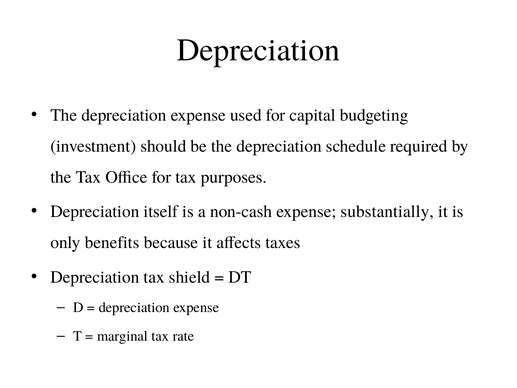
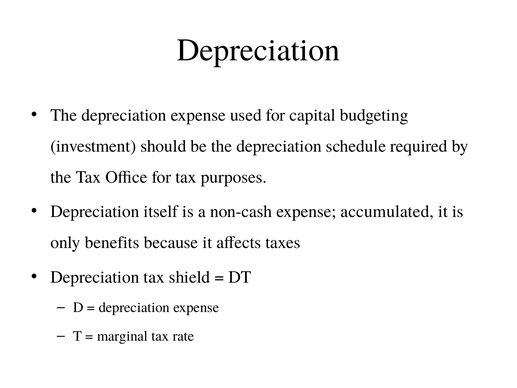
substantially: substantially -> accumulated (387, 211)
